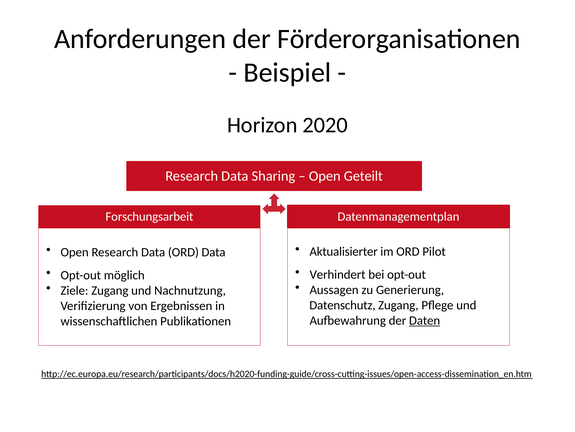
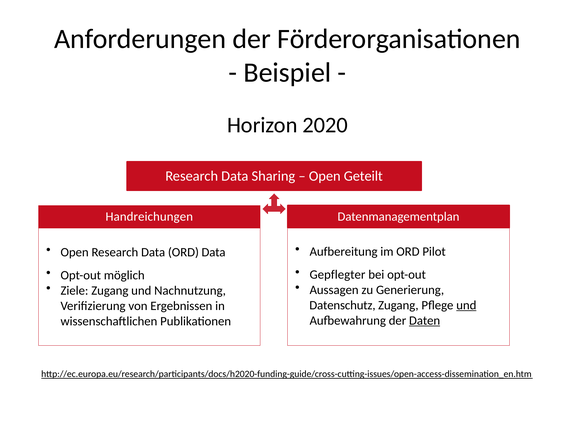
Forschungsarbeit: Forschungsarbeit -> Handreichungen (149, 216)
Aktualisierter: Aktualisierter -> Aufbereitung (344, 251)
Verhindert: Verhindert -> Gepflegter (338, 274)
und underline: none -> present (466, 305)
